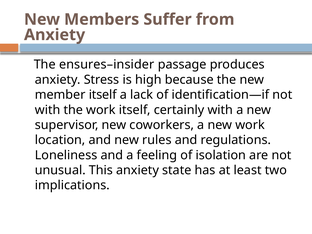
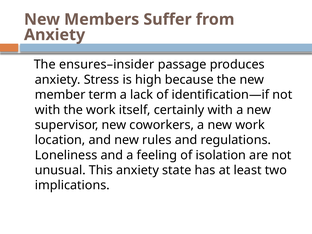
member itself: itself -> term (103, 95)
